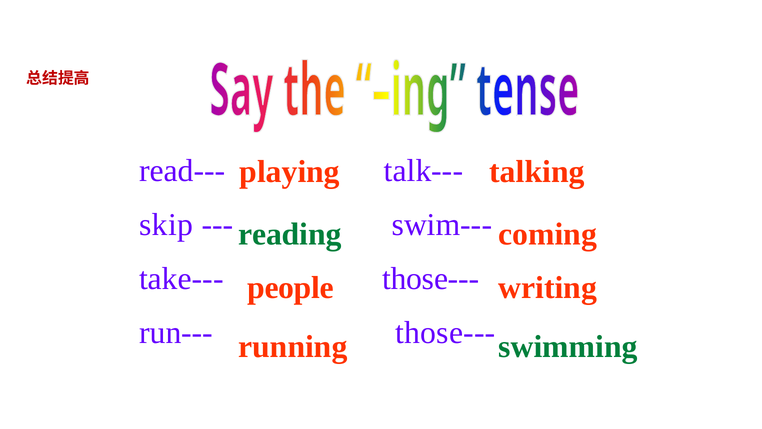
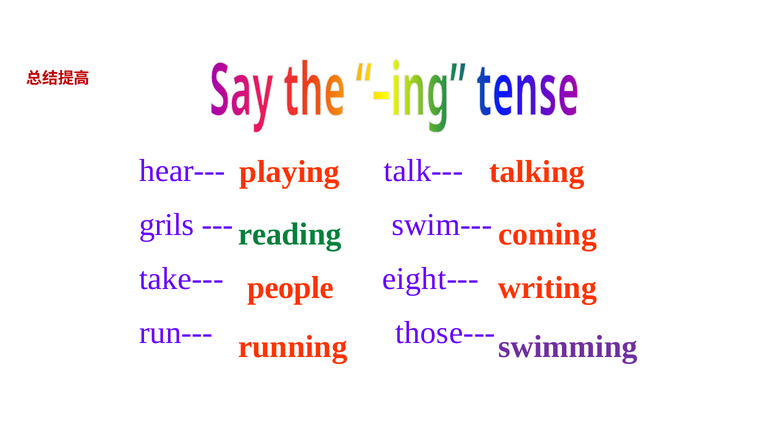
read---: read--- -> hear--- (182, 171)
skip: skip -> grils (167, 225)
take--- those---: those--- -> eight--- (430, 279)
swimming colour: green -> purple (568, 346)
